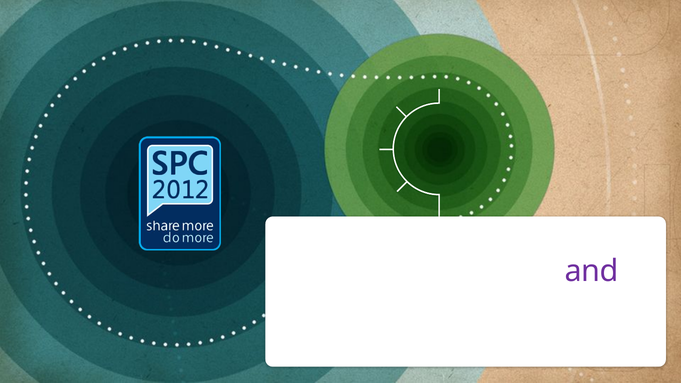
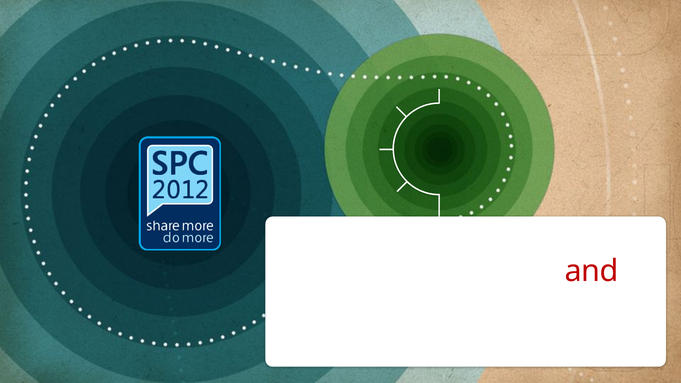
and colour: purple -> red (592, 271)
